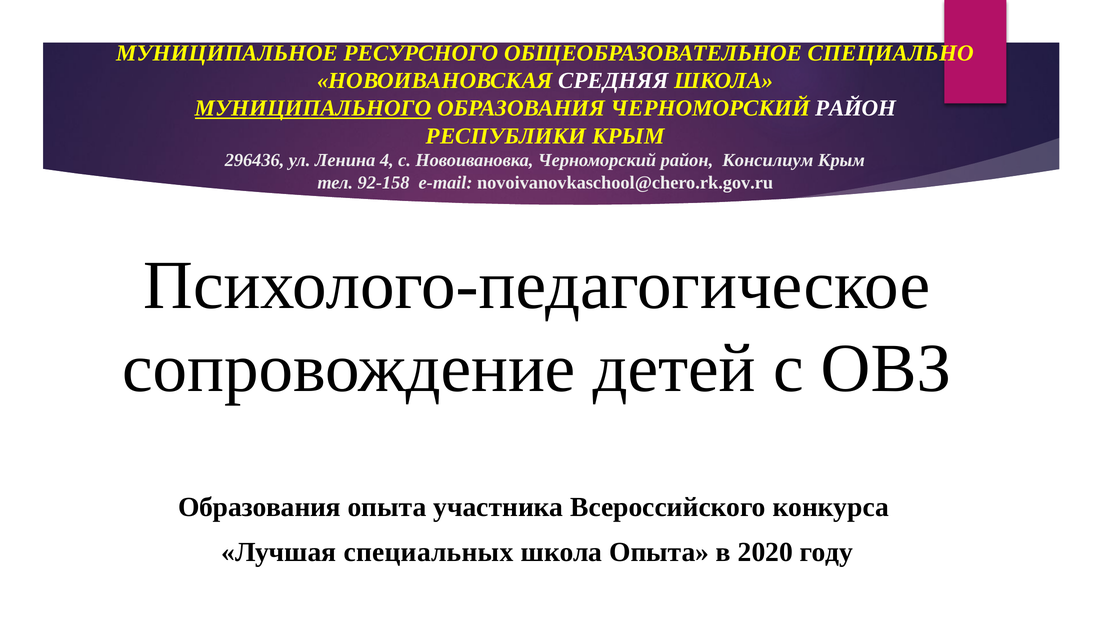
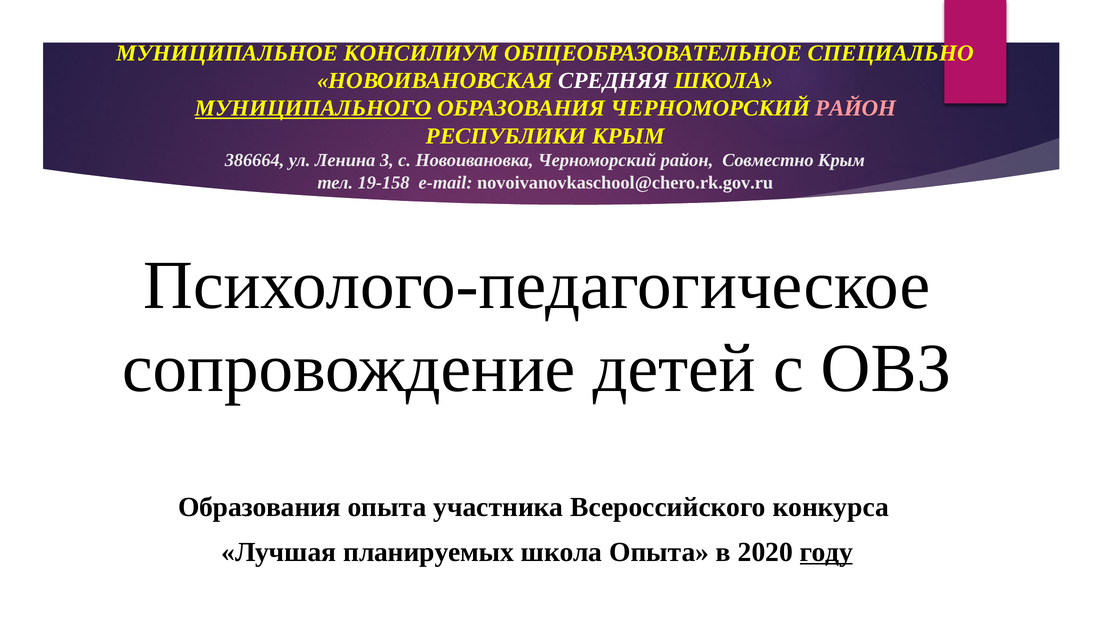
РЕСУРСНОГО: РЕСУРСНОГО -> КОНСИЛИУМ (421, 53)
РАЙОН colour: white -> pink (856, 108)
296436: 296436 -> 386664 (255, 161)
4: 4 -> 3 (387, 161)
Консилиум: Консилиум -> Совместно (768, 161)
92-158: 92-158 -> 19-158 (384, 183)
специальных: специальных -> планируемых (429, 552)
году underline: none -> present (826, 552)
